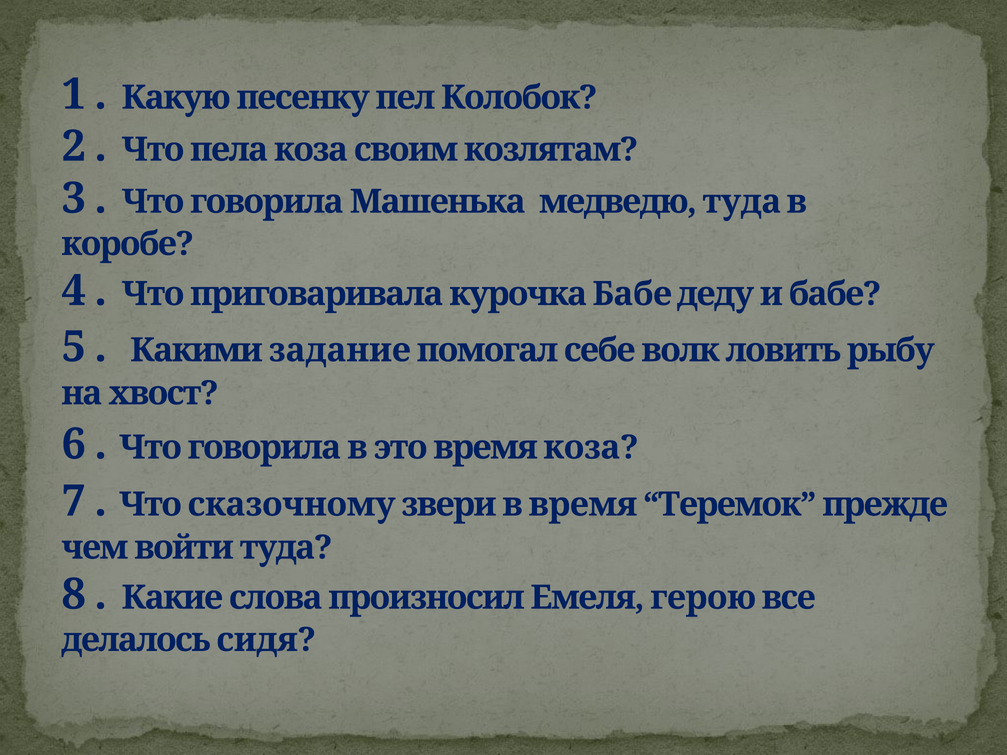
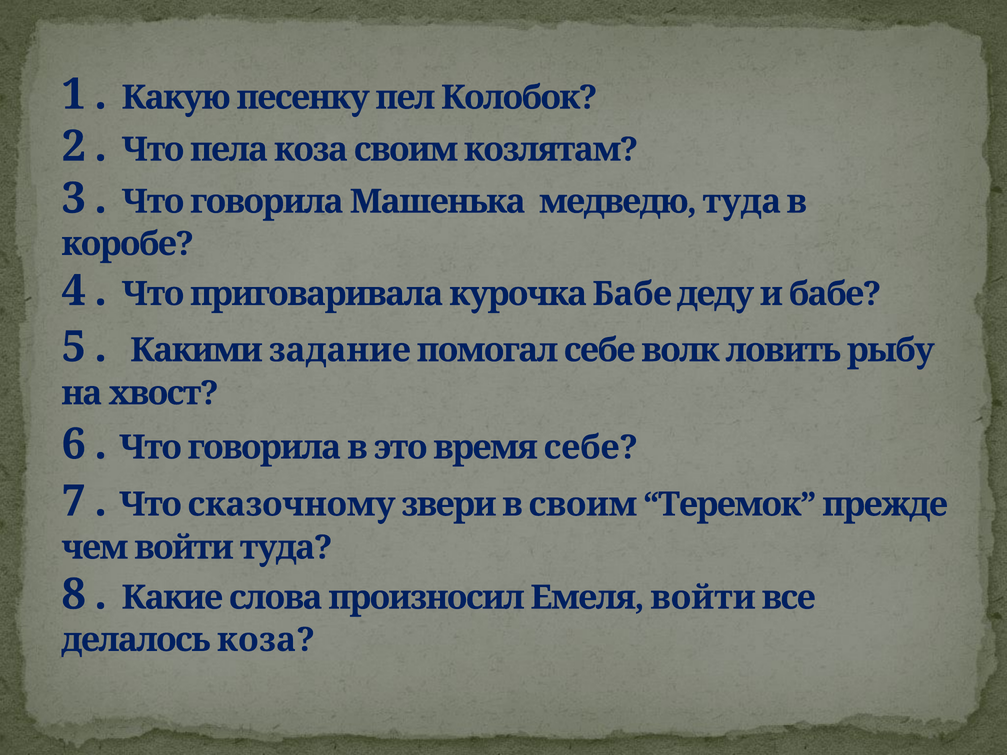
время коза: коза -> себе (591, 448)
в время: время -> своим (583, 505)
Емеля герою: герою -> войти (703, 598)
делалось сидя: сидя -> коза (266, 640)
